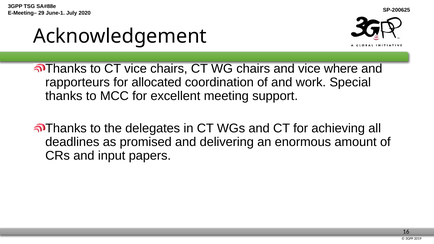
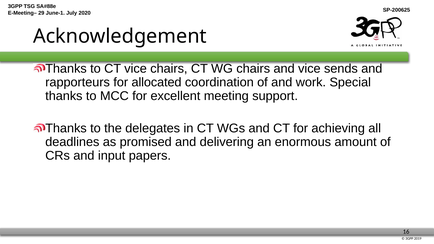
where: where -> sends (341, 69)
